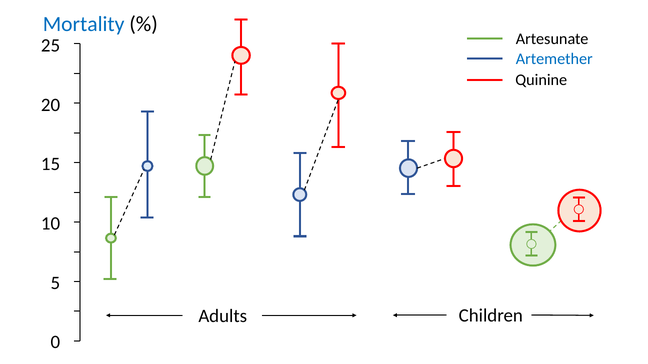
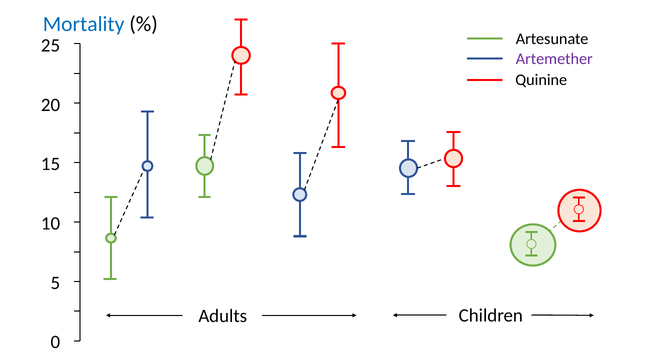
Artemether colour: blue -> purple (554, 59)
